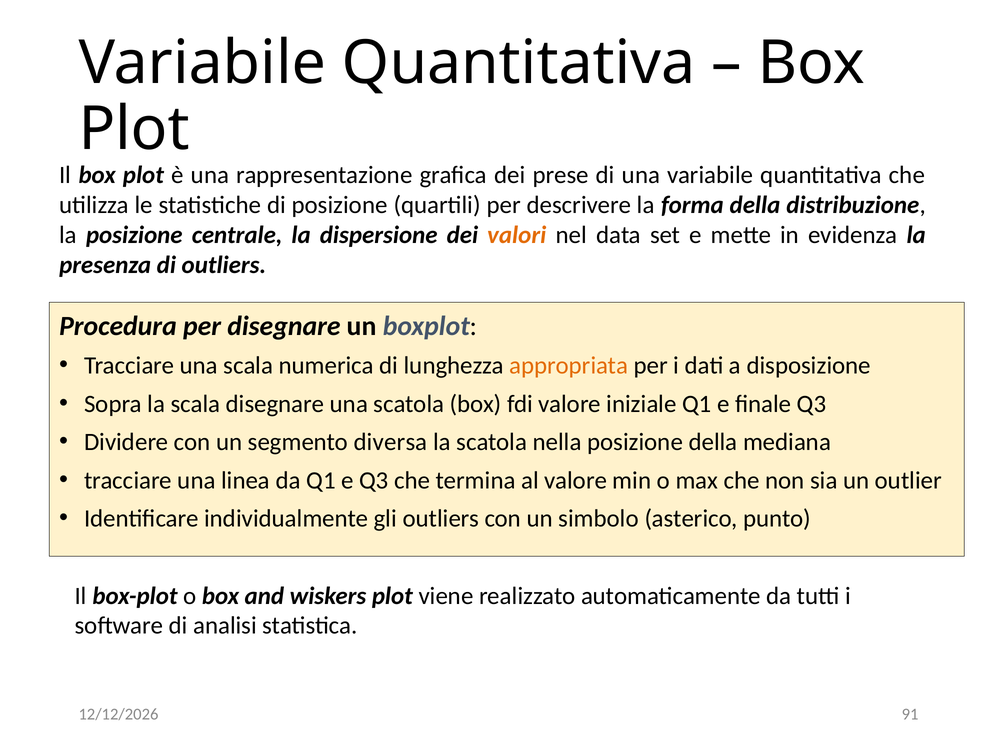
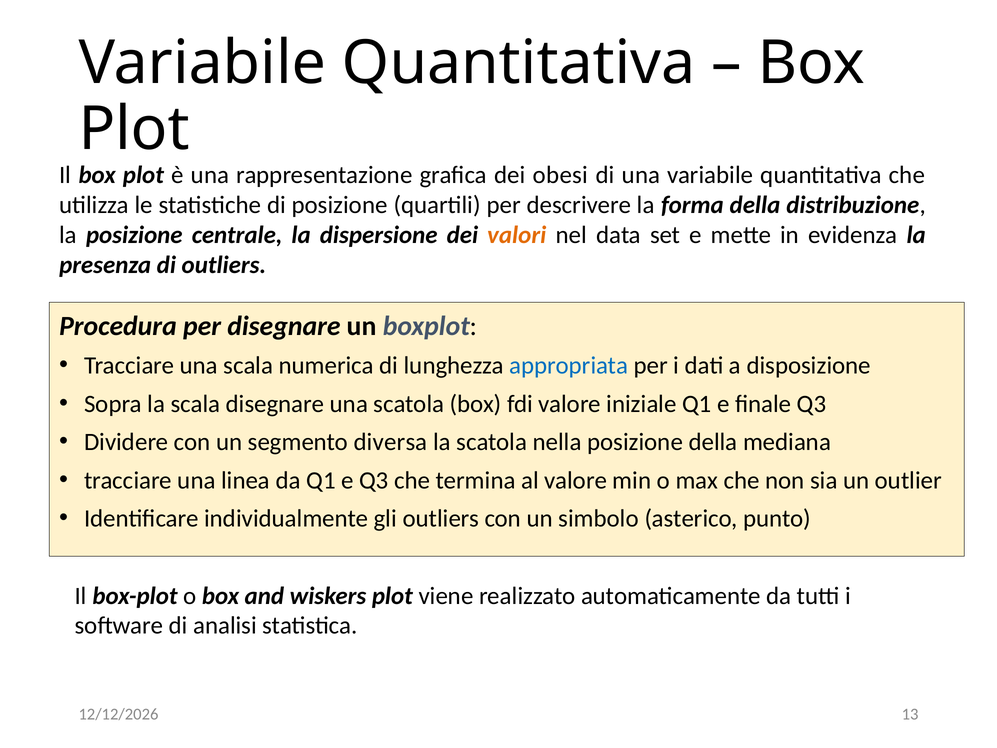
prese: prese -> obesi (560, 175)
appropriata colour: orange -> blue (569, 365)
91: 91 -> 13 (910, 714)
